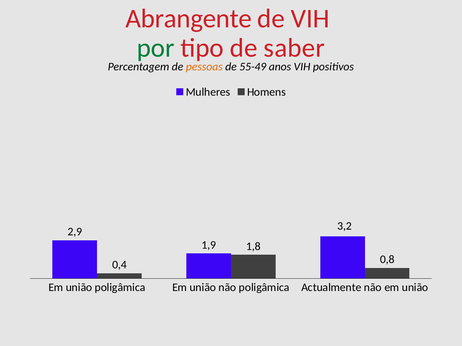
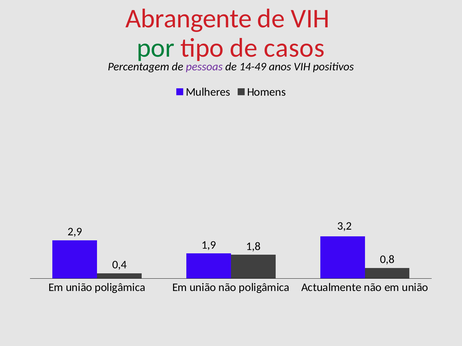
saber: saber -> casos (294, 48)
pessoas colour: orange -> purple (204, 67)
55-49: 55-49 -> 14-49 (253, 67)
